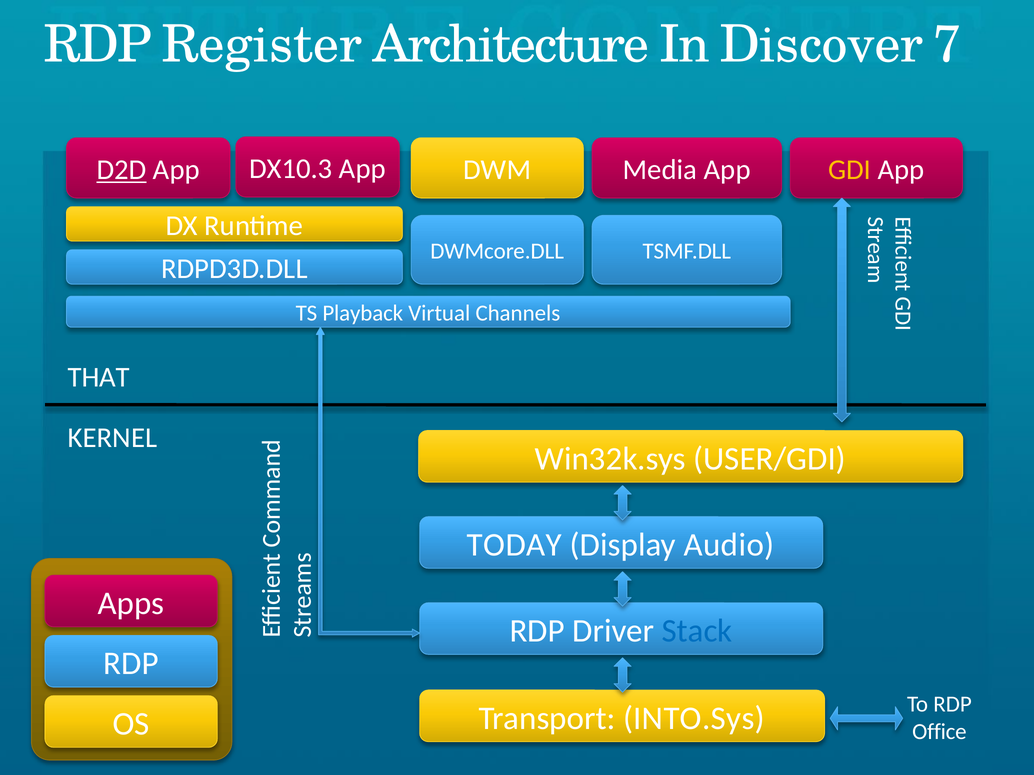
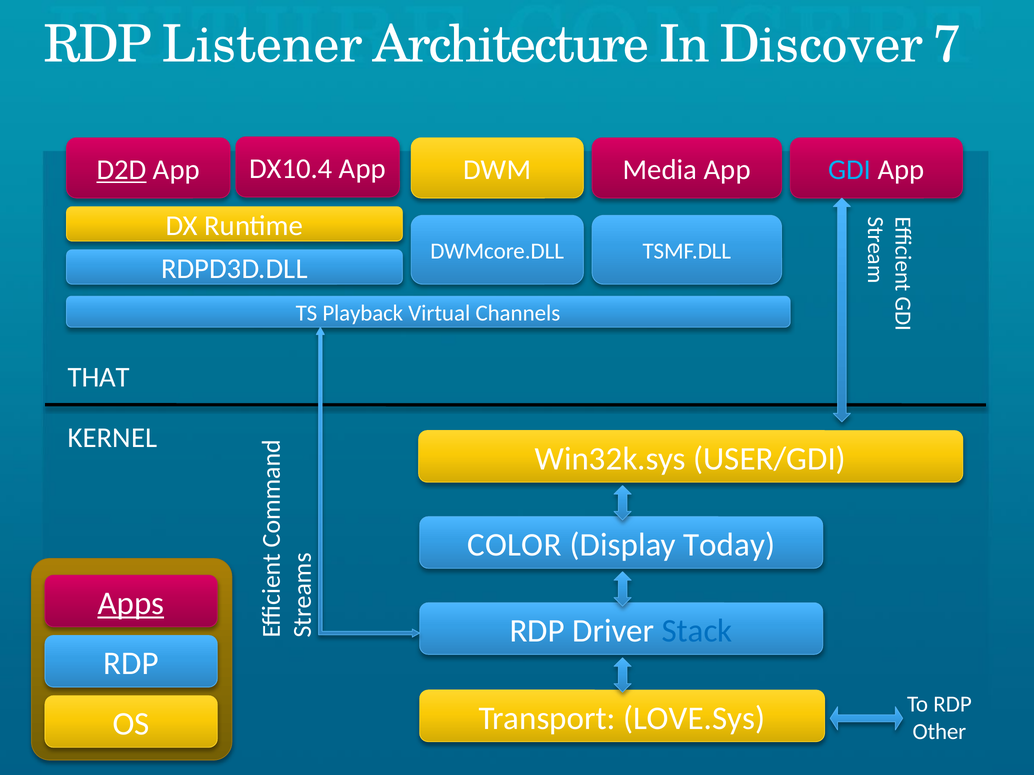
Register: Register -> Listener (262, 45)
DX10.3: DX10.3 -> DX10.4 (291, 169)
GDI colour: yellow -> light blue (850, 170)
TODAY: TODAY -> COLOR (514, 545)
Audio: Audio -> Today (729, 545)
Apps underline: none -> present (131, 604)
INTO.Sys: INTO.Sys -> LOVE.Sys (694, 719)
Office: Office -> Other (939, 732)
